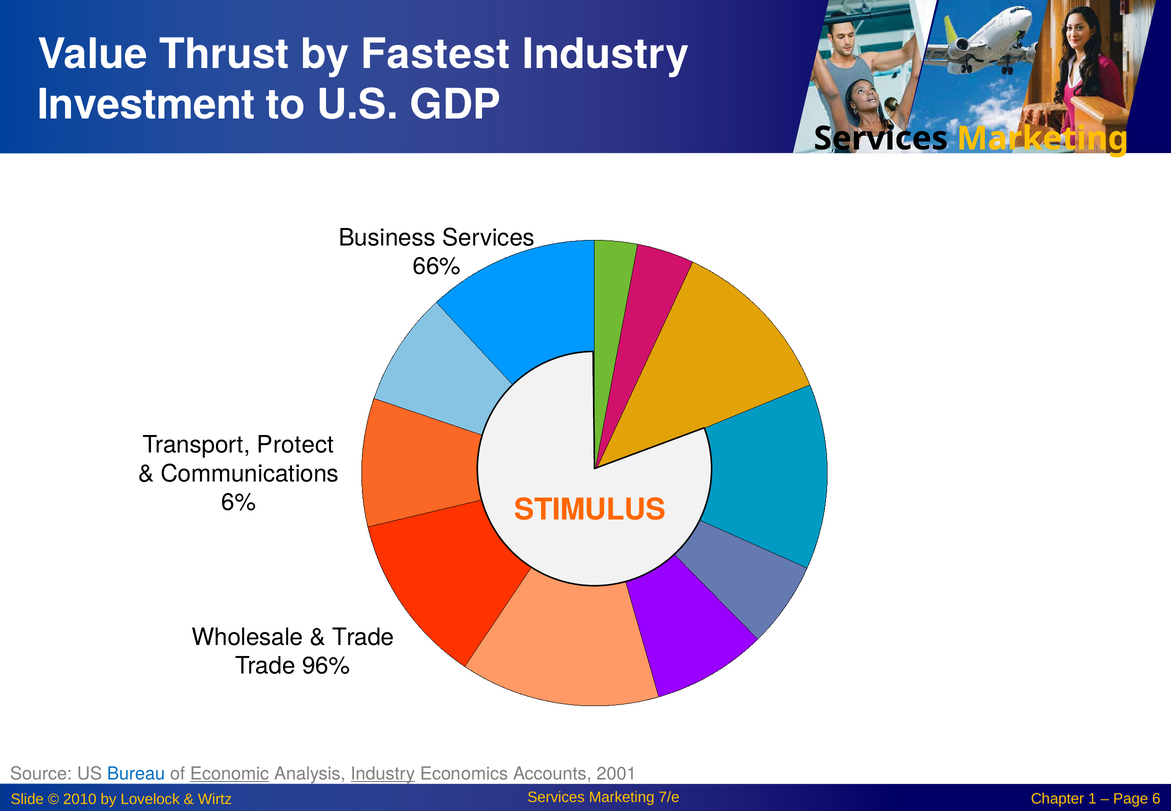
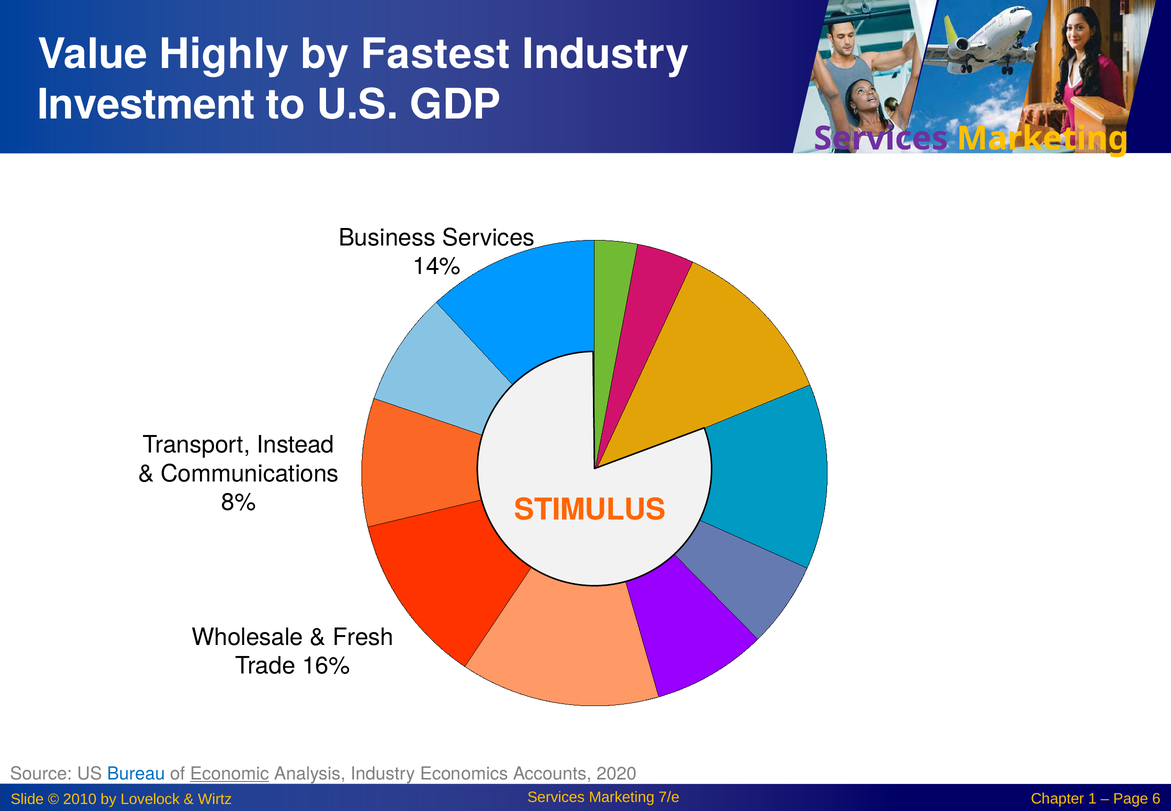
Thrust: Thrust -> Highly (224, 54)
Services colour: black -> purple (881, 138)
66%: 66% -> 14% (437, 266)
Protect: Protect -> Instead (296, 445)
6%: 6% -> 8% (239, 502)
Trade: Trade -> Fresh (363, 637)
96%: 96% -> 16% (326, 666)
Industry underline: present -> none (383, 774)
2001: 2001 -> 2020 (617, 774)
